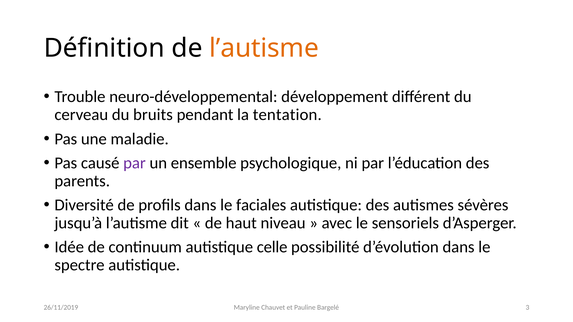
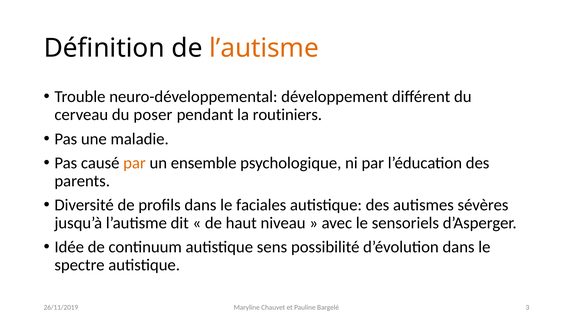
bruits: bruits -> poser (153, 115)
tentation: tentation -> routiniers (287, 115)
par colour: purple -> orange (135, 163)
celle: celle -> sens (272, 247)
